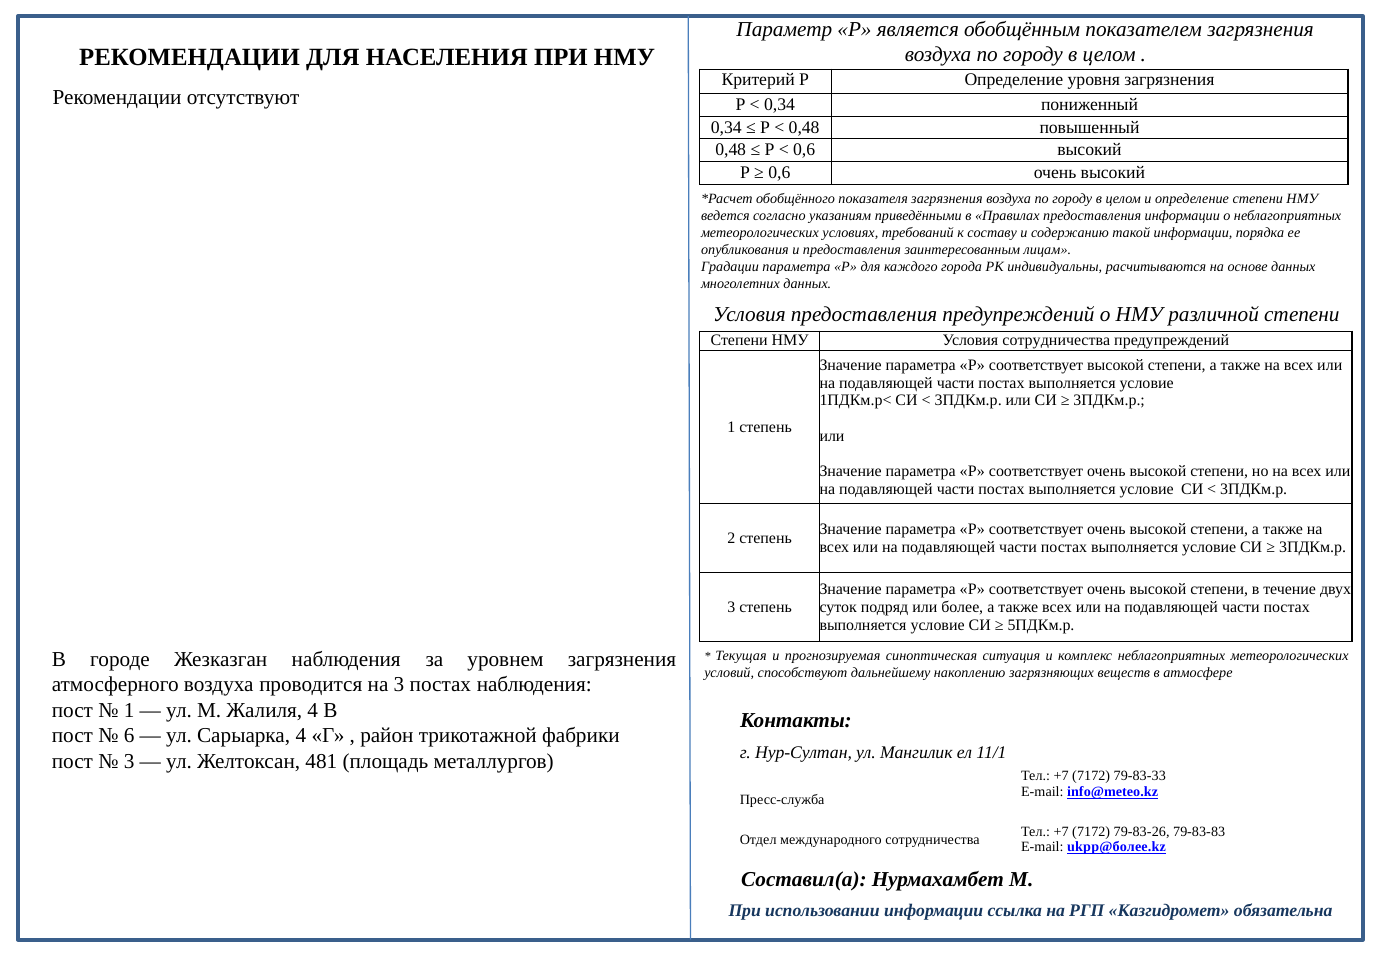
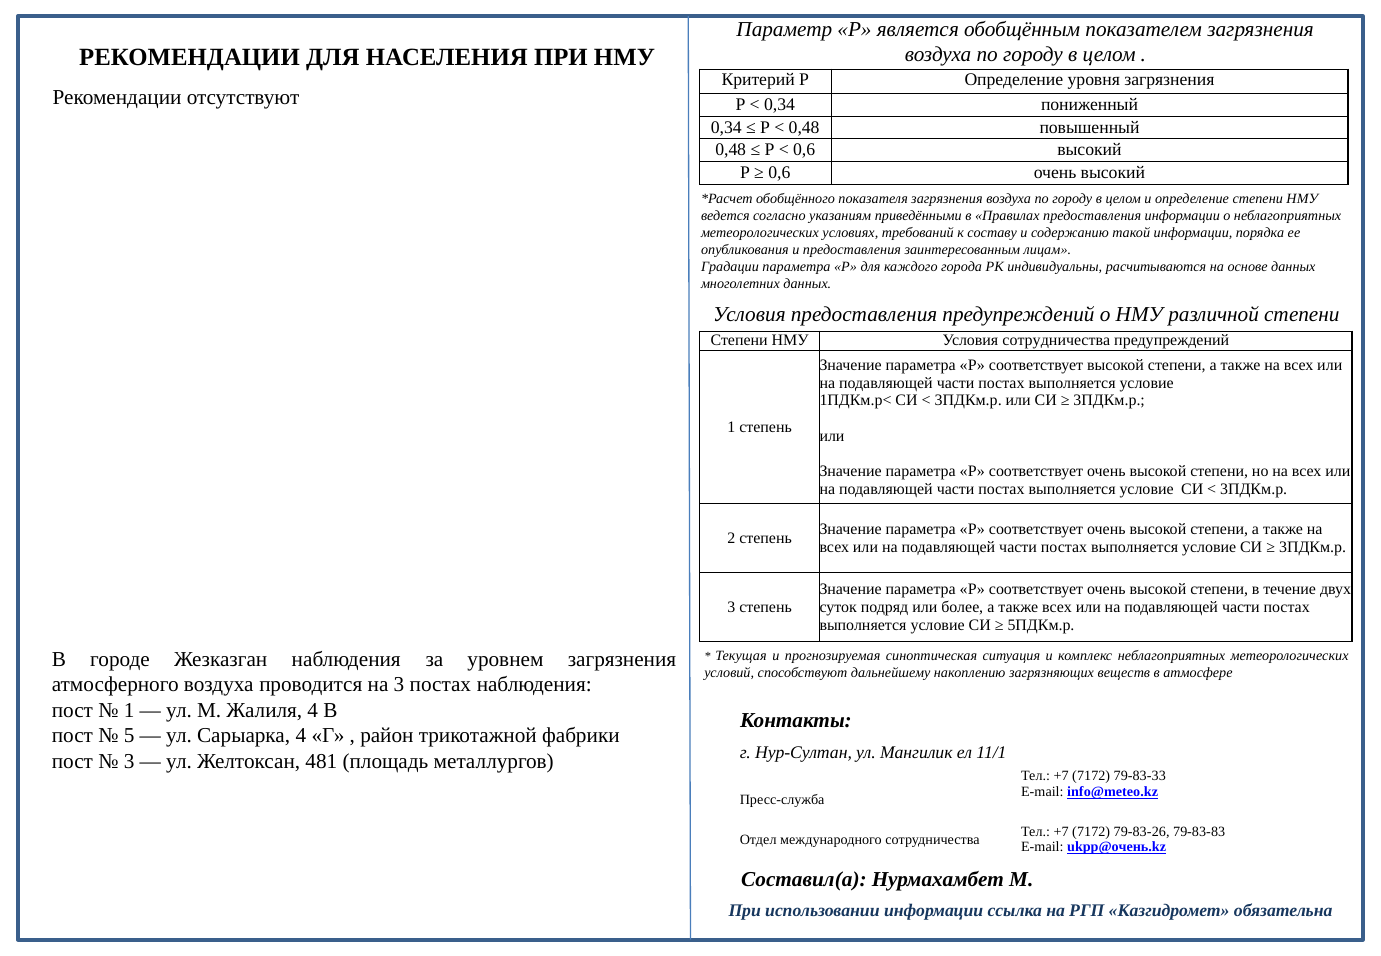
6: 6 -> 5 (129, 736)
ukpp@более.kz: ukpp@более.kz -> ukpp@очень.kz (1117, 847)
